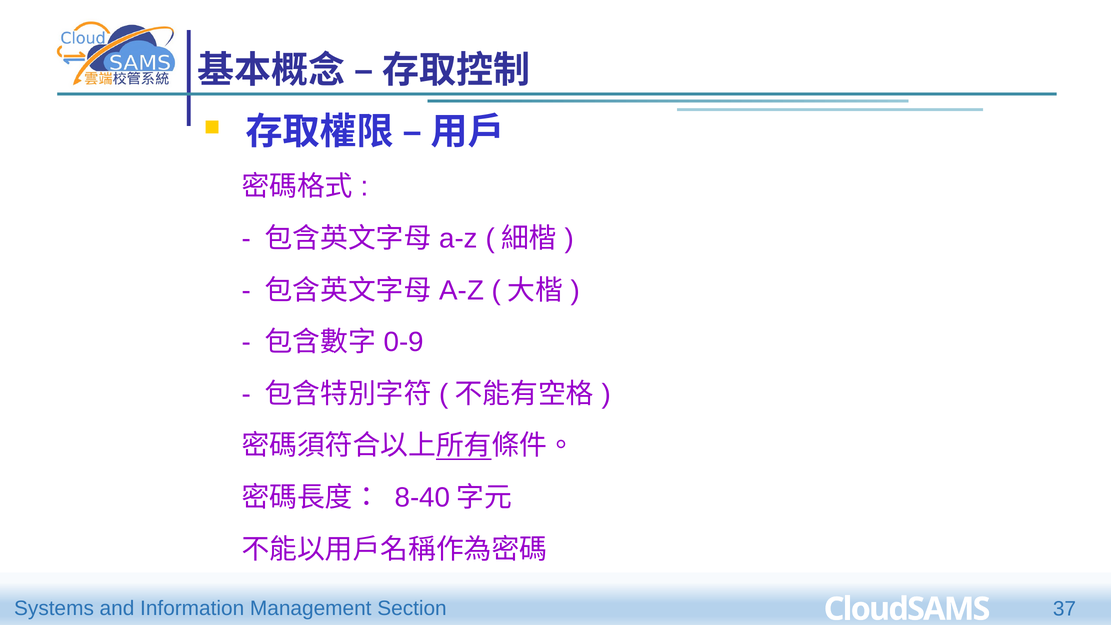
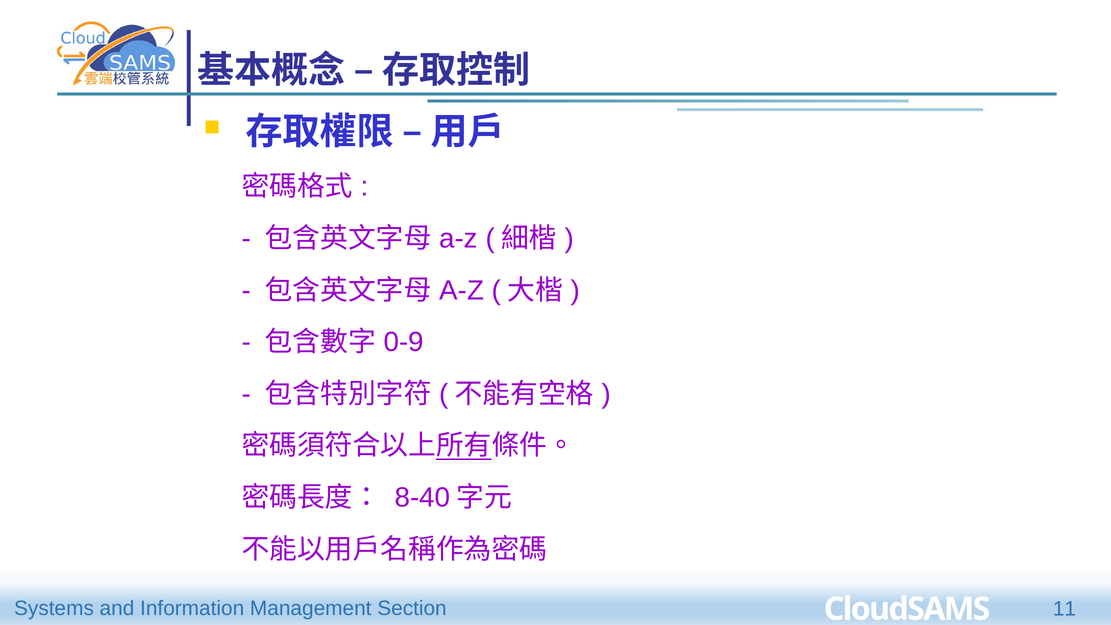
37: 37 -> 11 (1064, 609)
